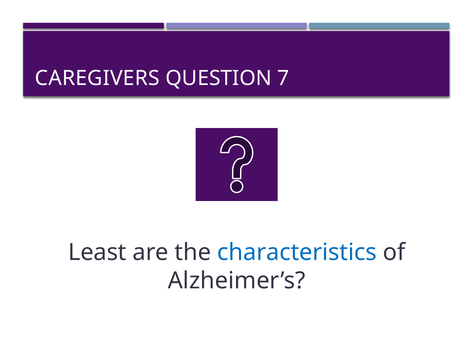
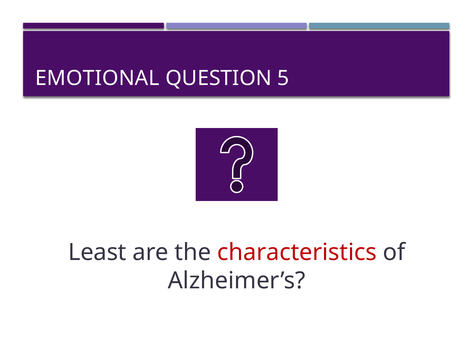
CAREGIVERS: CAREGIVERS -> EMOTIONAL (97, 78)
7: 7 -> 5 (283, 78)
characteristics colour: blue -> red (297, 252)
